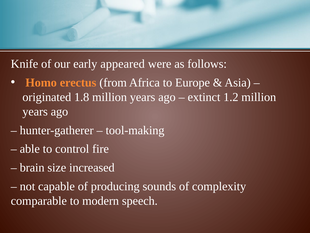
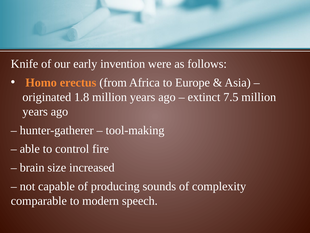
appeared: appeared -> invention (123, 64)
1.2: 1.2 -> 7.5 (231, 97)
